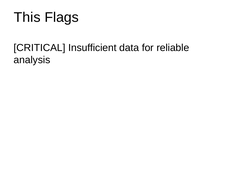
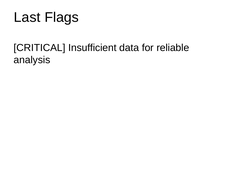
This: This -> Last (27, 17)
